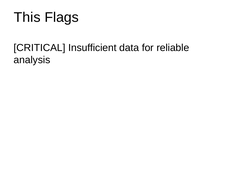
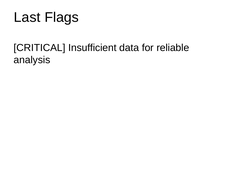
This: This -> Last (27, 17)
